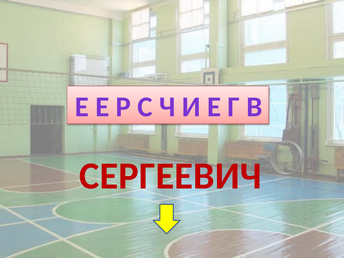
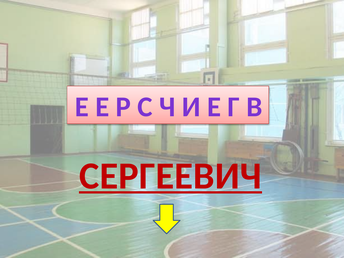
СЕРГЕЕВИЧ underline: none -> present (170, 176)
